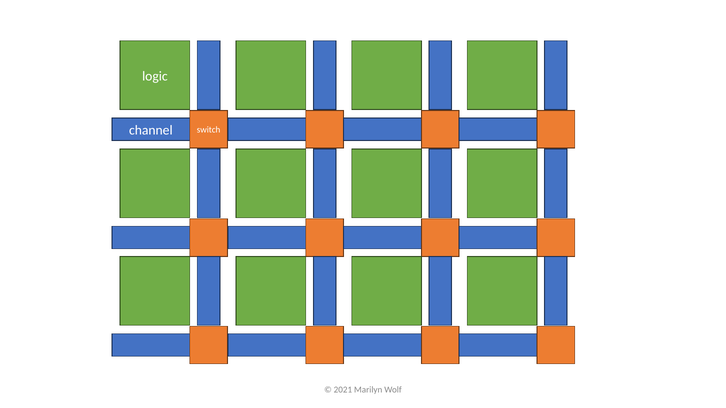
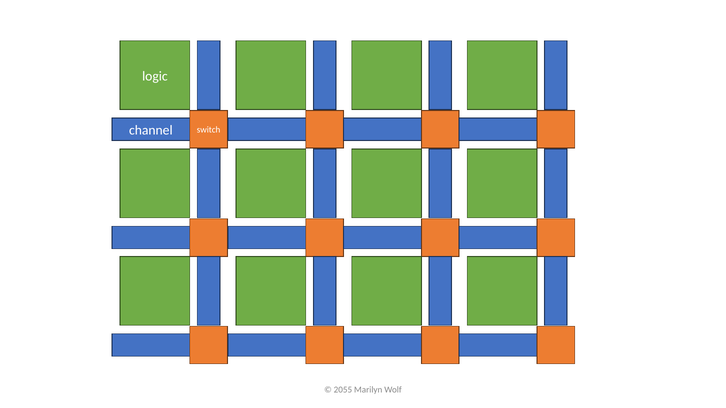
2021: 2021 -> 2055 (343, 390)
